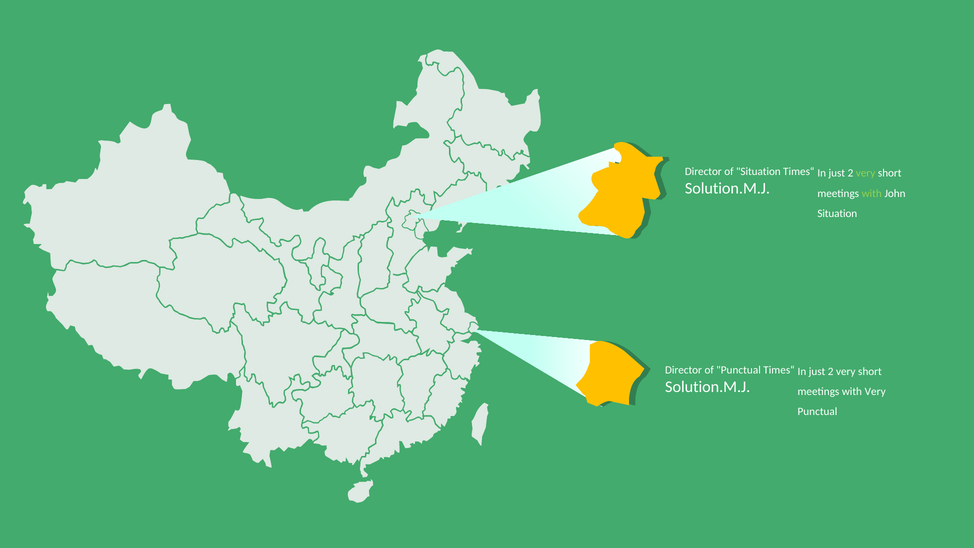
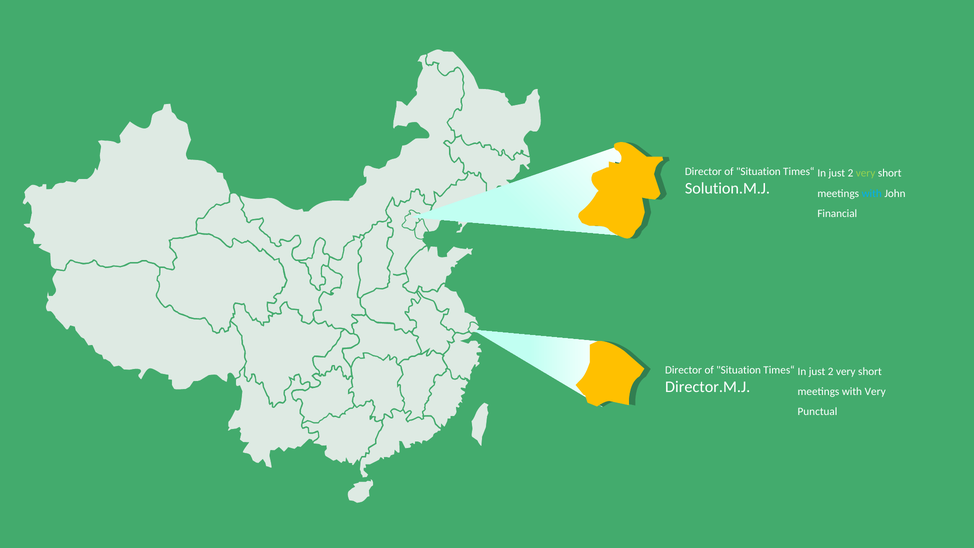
with colour: light green -> light blue (872, 193)
Situation: Situation -> Financial (837, 213)
Punctual: Punctual -> Situation (739, 370)
Solution.M.J: Solution.M.J -> Director.M.J (708, 387)
